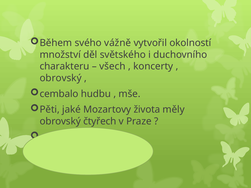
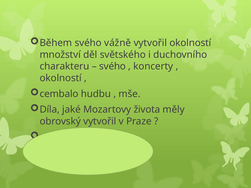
všech: všech -> svého (113, 66)
obrovský: obrovský -> okolností (61, 78)
Pěti: Pěti -> Díla (50, 110)
obrovský čtyřech: čtyřech -> vytvořil (100, 121)
